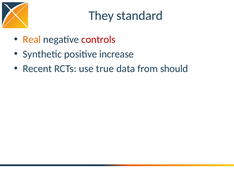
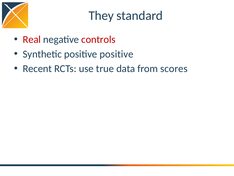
Real colour: orange -> red (32, 39)
positive increase: increase -> positive (116, 54)
should: should -> scores (174, 68)
